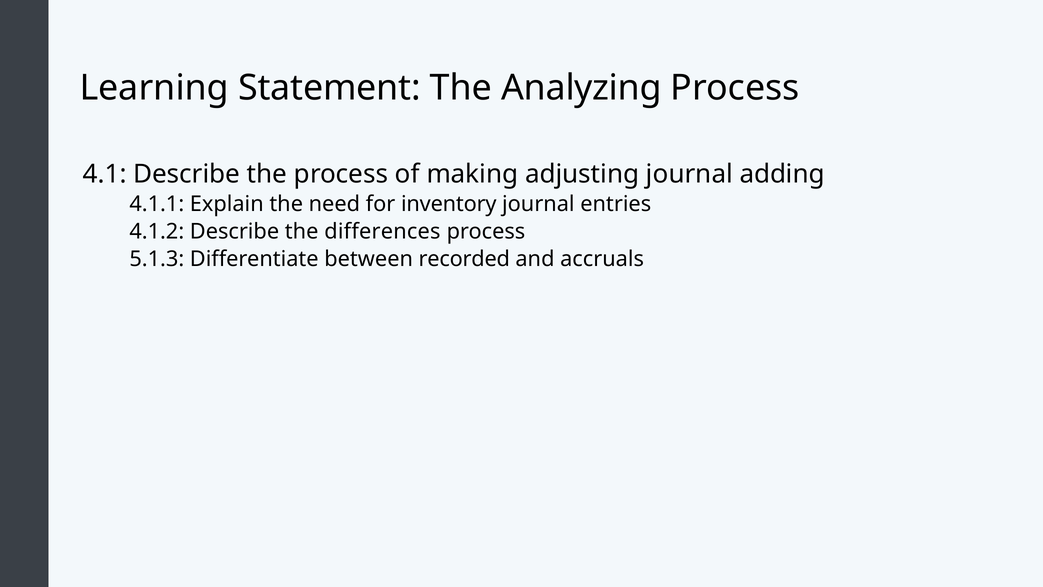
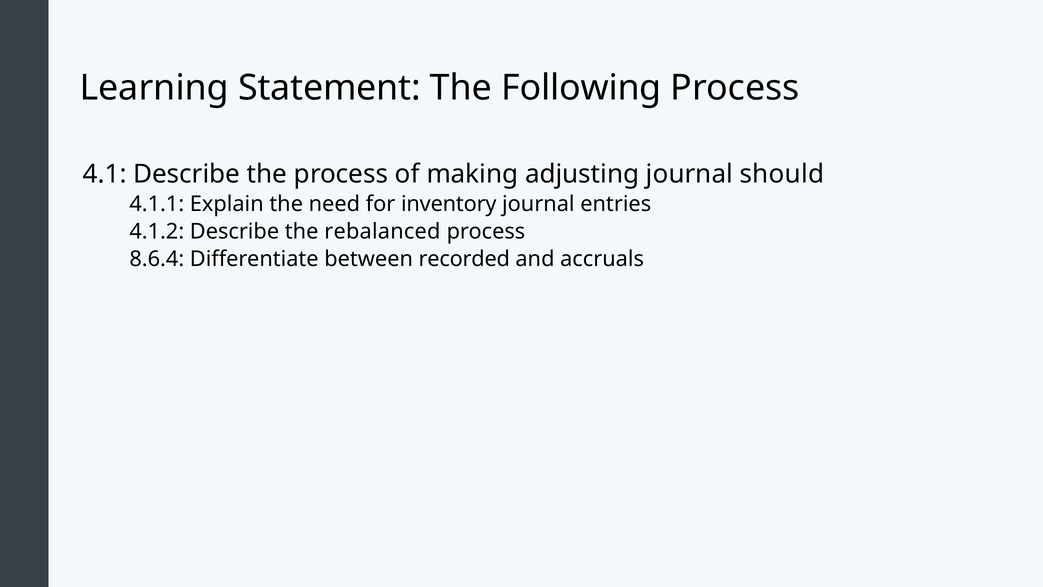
Analyzing: Analyzing -> Following (581, 88)
adding: adding -> should (782, 174)
differences: differences -> rebalanced (382, 231)
5.1.3: 5.1.3 -> 8.6.4 (157, 259)
